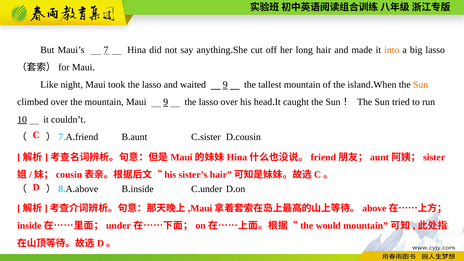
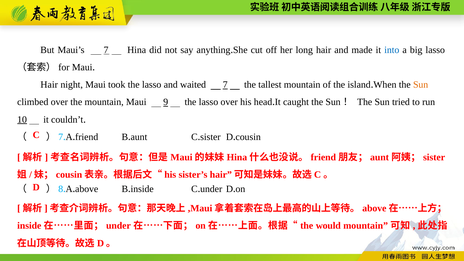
into colour: orange -> blue (392, 50)
Like: Like -> Hair (49, 85)
waited 9: 9 -> 7 (225, 85)
